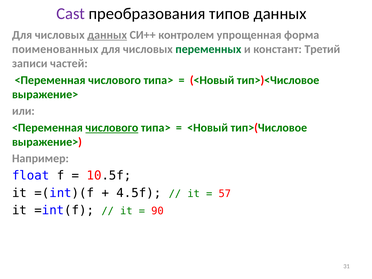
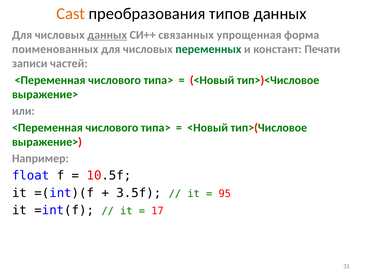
Cast colour: purple -> orange (71, 14)
контролем: контролем -> связанных (186, 35)
Третий: Третий -> Печати (322, 49)
числового underline: present -> none (112, 128)
4.5f: 4.5f -> 3.5f (139, 193)
57: 57 -> 95 (225, 194)
90: 90 -> 17 (157, 211)
